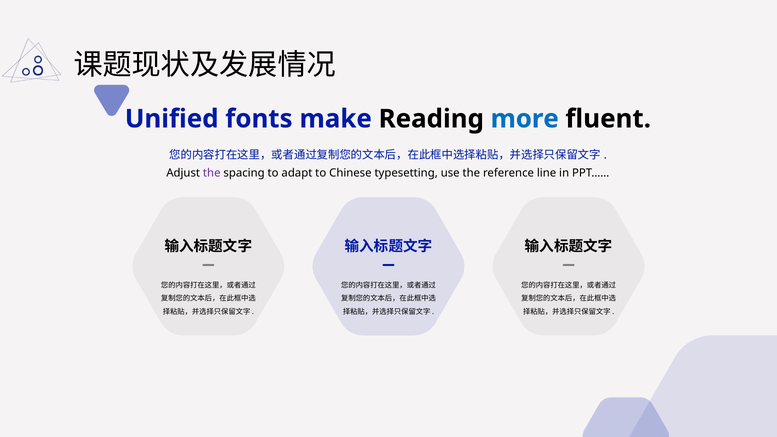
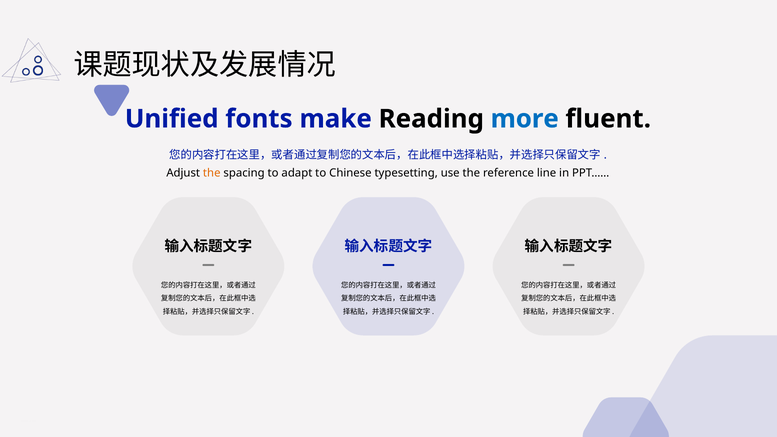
the colour: purple -> orange (212, 173)
